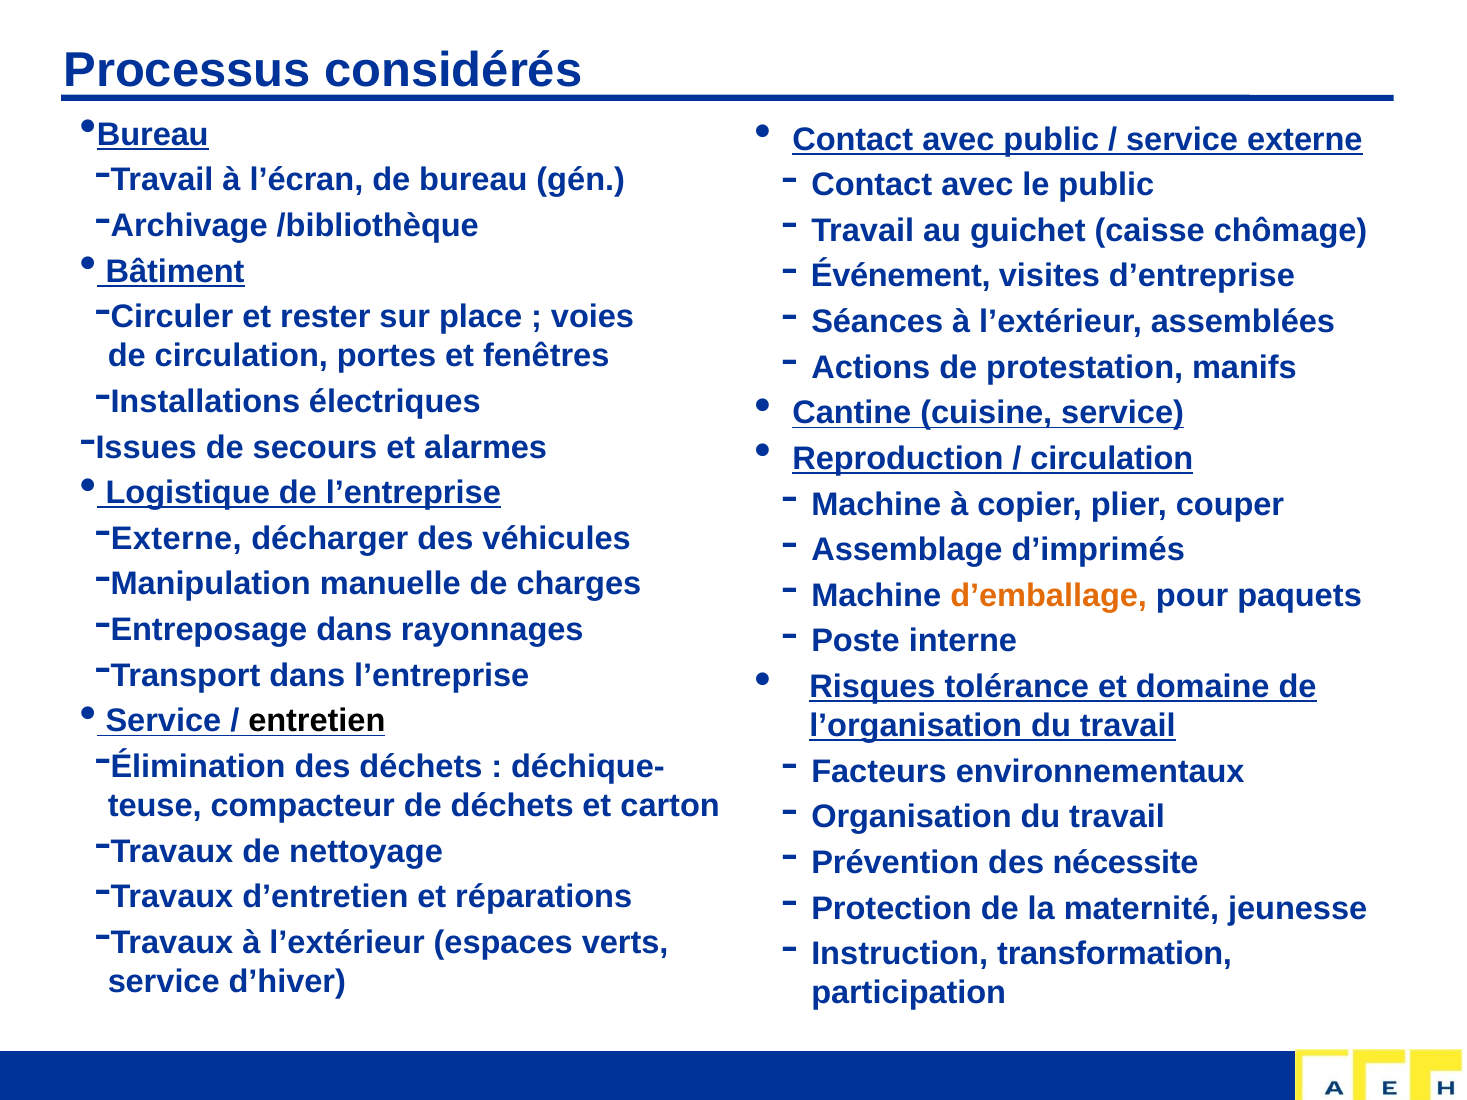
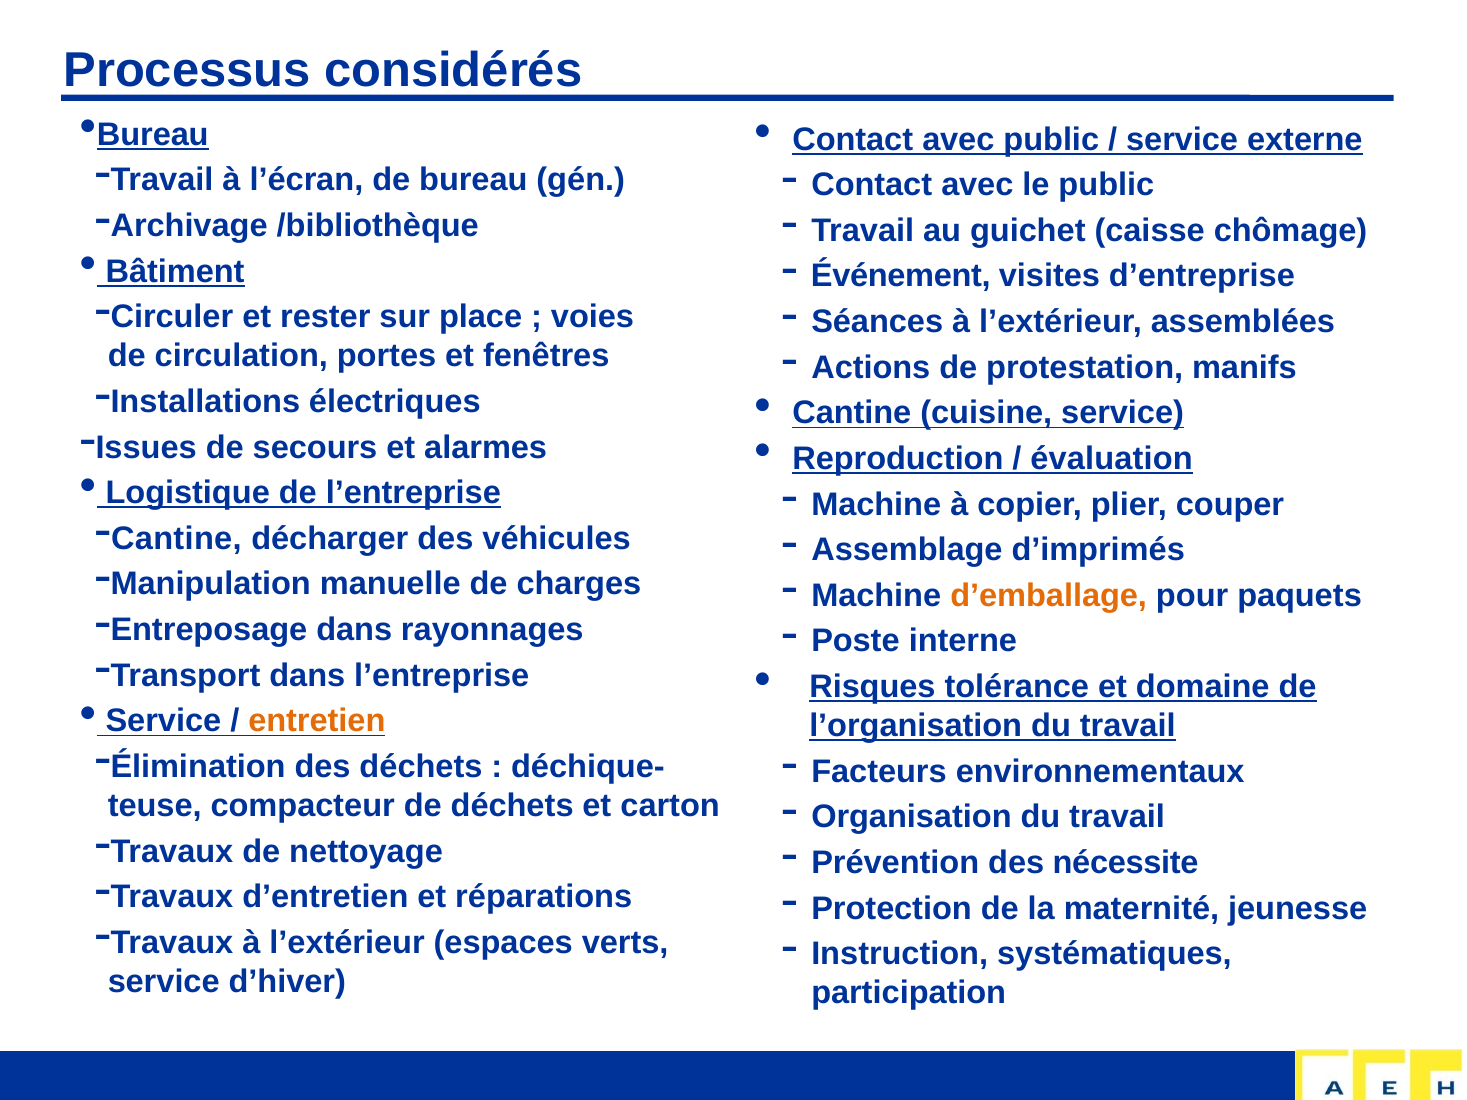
circulation: circulation -> évaluation (1112, 459)
Externe: Externe -> Cantine (176, 539)
entretien colour: black -> orange (317, 721)
transformation: transformation -> systématiques (1114, 954)
